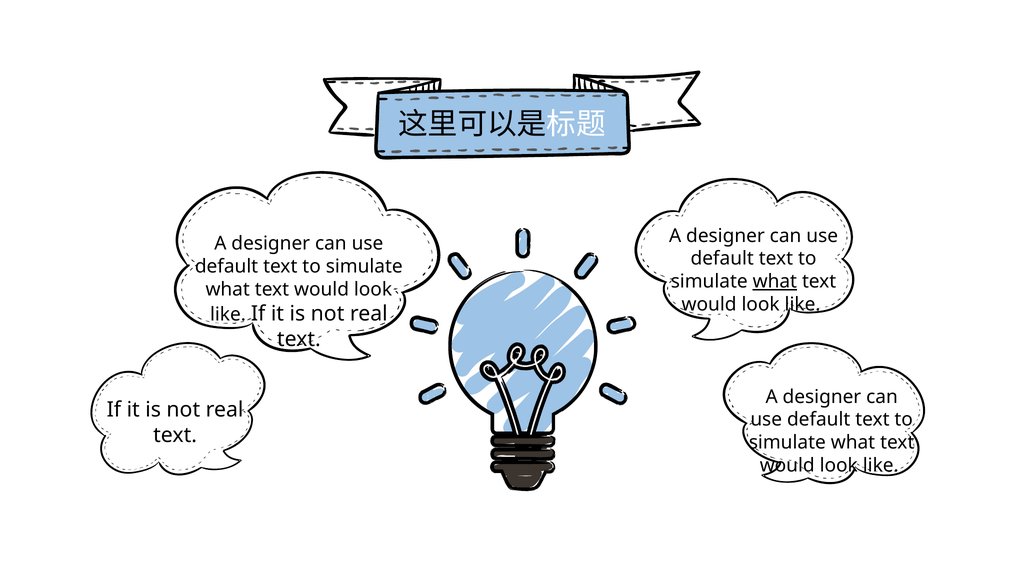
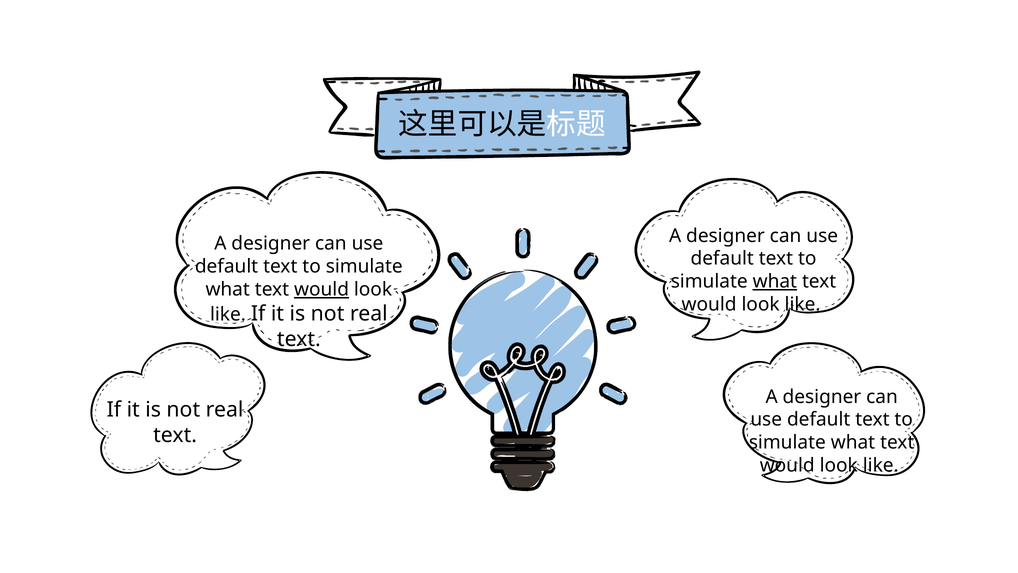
would underline: none -> present (322, 289)
